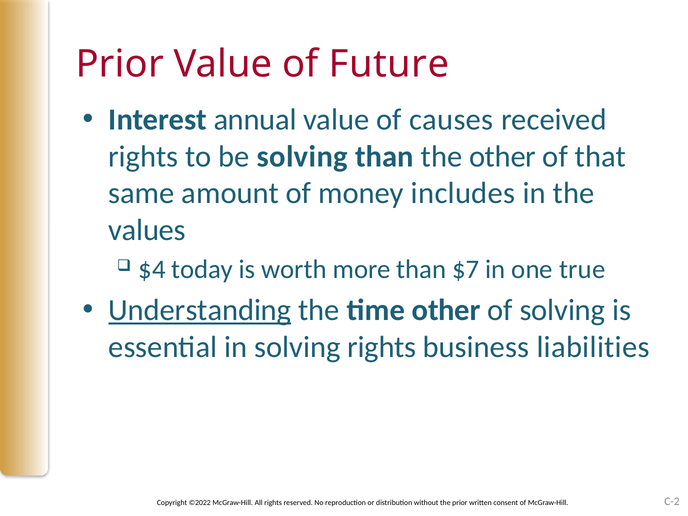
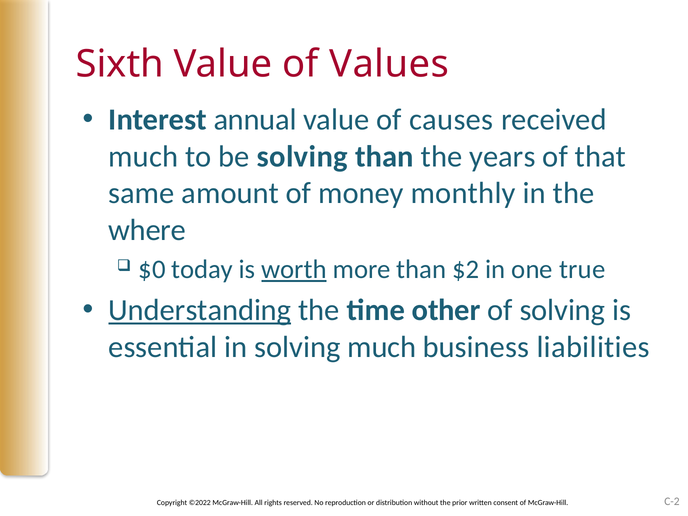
Prior: Prior -> Sixth (120, 64)
Future: Future -> Values (389, 64)
rights: rights -> much (143, 157)
the other: other -> years (502, 157)
includes: includes -> monthly (463, 193)
values: values -> where (147, 230)
$4: $4 -> $0 (152, 269)
worth underline: none -> present (294, 269)
$7: $7 -> $2 (466, 269)
solving rights: rights -> much (382, 347)
